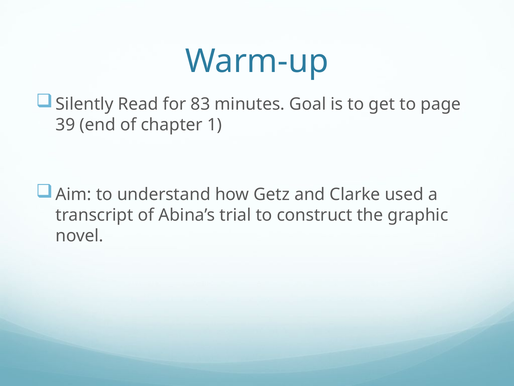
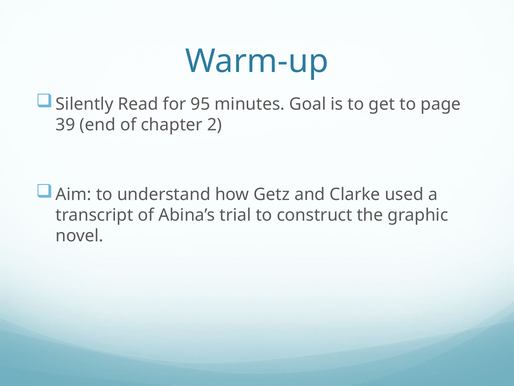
83: 83 -> 95 (200, 104)
1: 1 -> 2 (215, 125)
